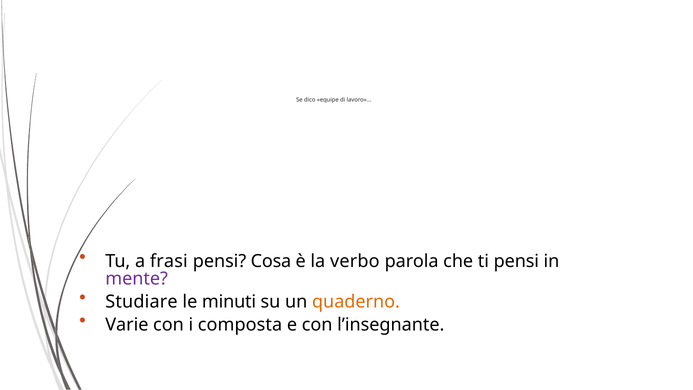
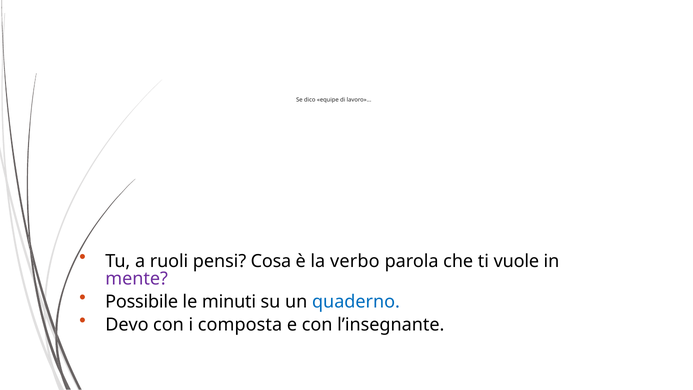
frasi: frasi -> ruoli (169, 261)
ti pensi: pensi -> vuole (516, 261)
Studiare: Studiare -> Possibile (142, 302)
quaderno colour: orange -> blue (356, 302)
Varie: Varie -> Devo (127, 325)
